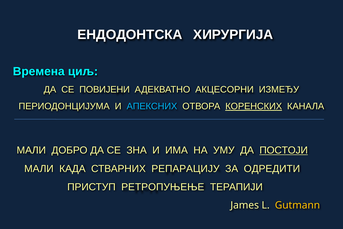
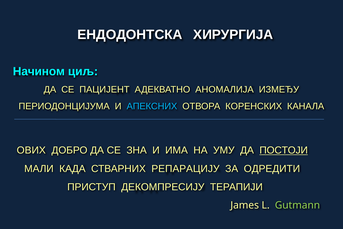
Времена: Времена -> Начином (39, 71)
ПОВИЈЕНИ: ПОВИЈЕНИ -> ПАЦИЈЕНТ (104, 89)
АКЦЕСОРНИ: АКЦЕСОРНИ -> АНОМАЛИЈА (224, 89)
КОРЕНСКИХ underline: present -> none (254, 106)
МАЛИ: МАЛИ -> ОВИХ (31, 150)
РЕТРОПУЊЕЊЕ: РЕТРОПУЊЕЊЕ -> ДЕКОМПРЕСИЈУ (163, 187)
Gutmann colour: yellow -> light green (297, 205)
